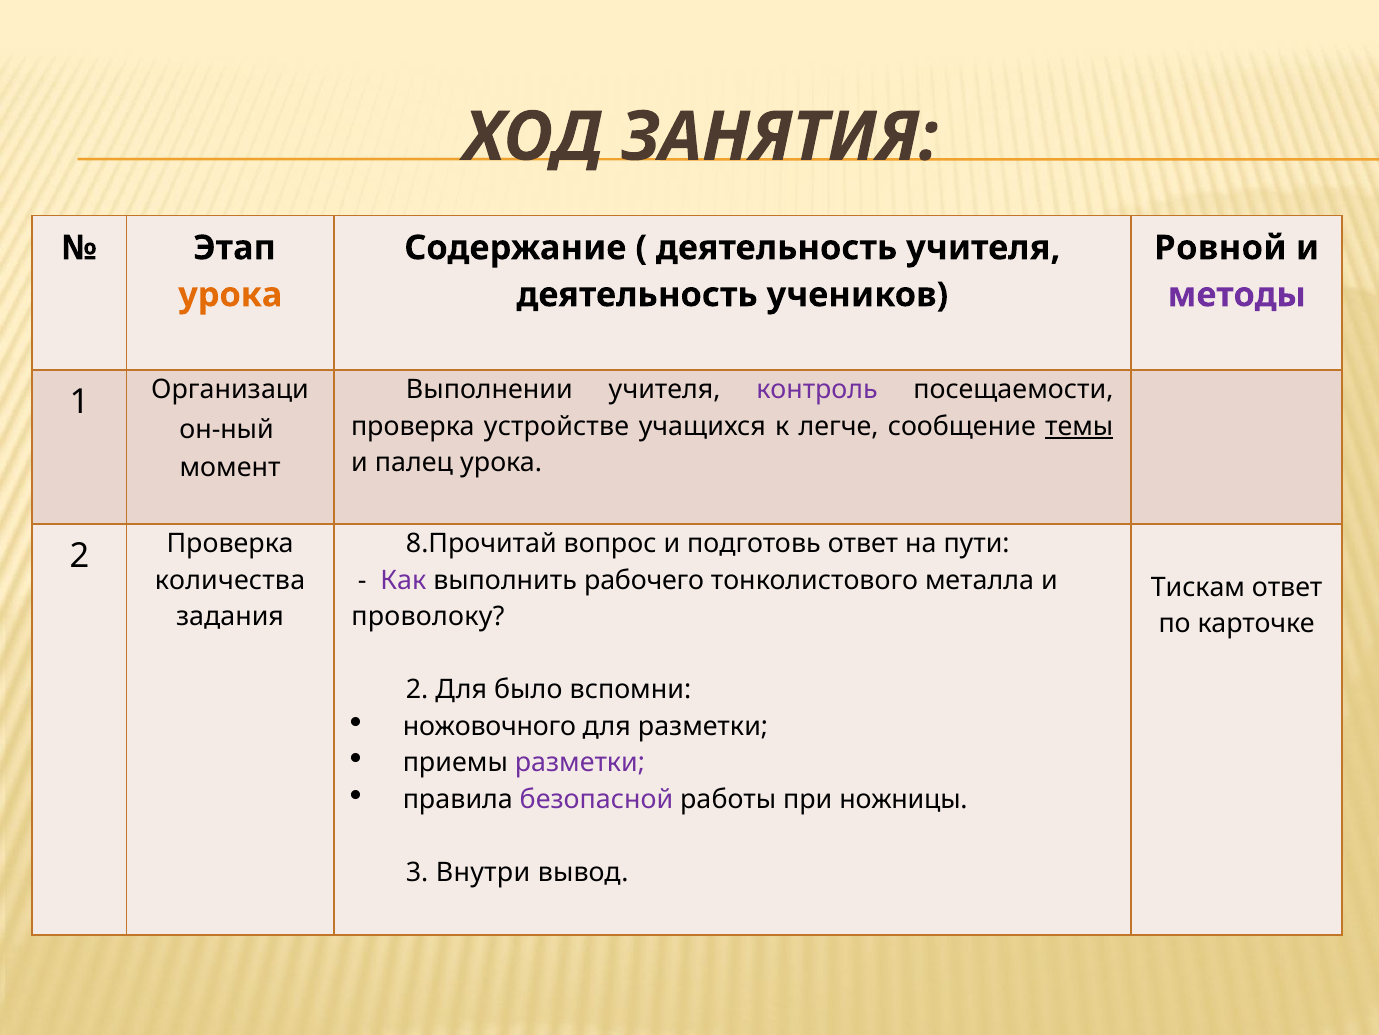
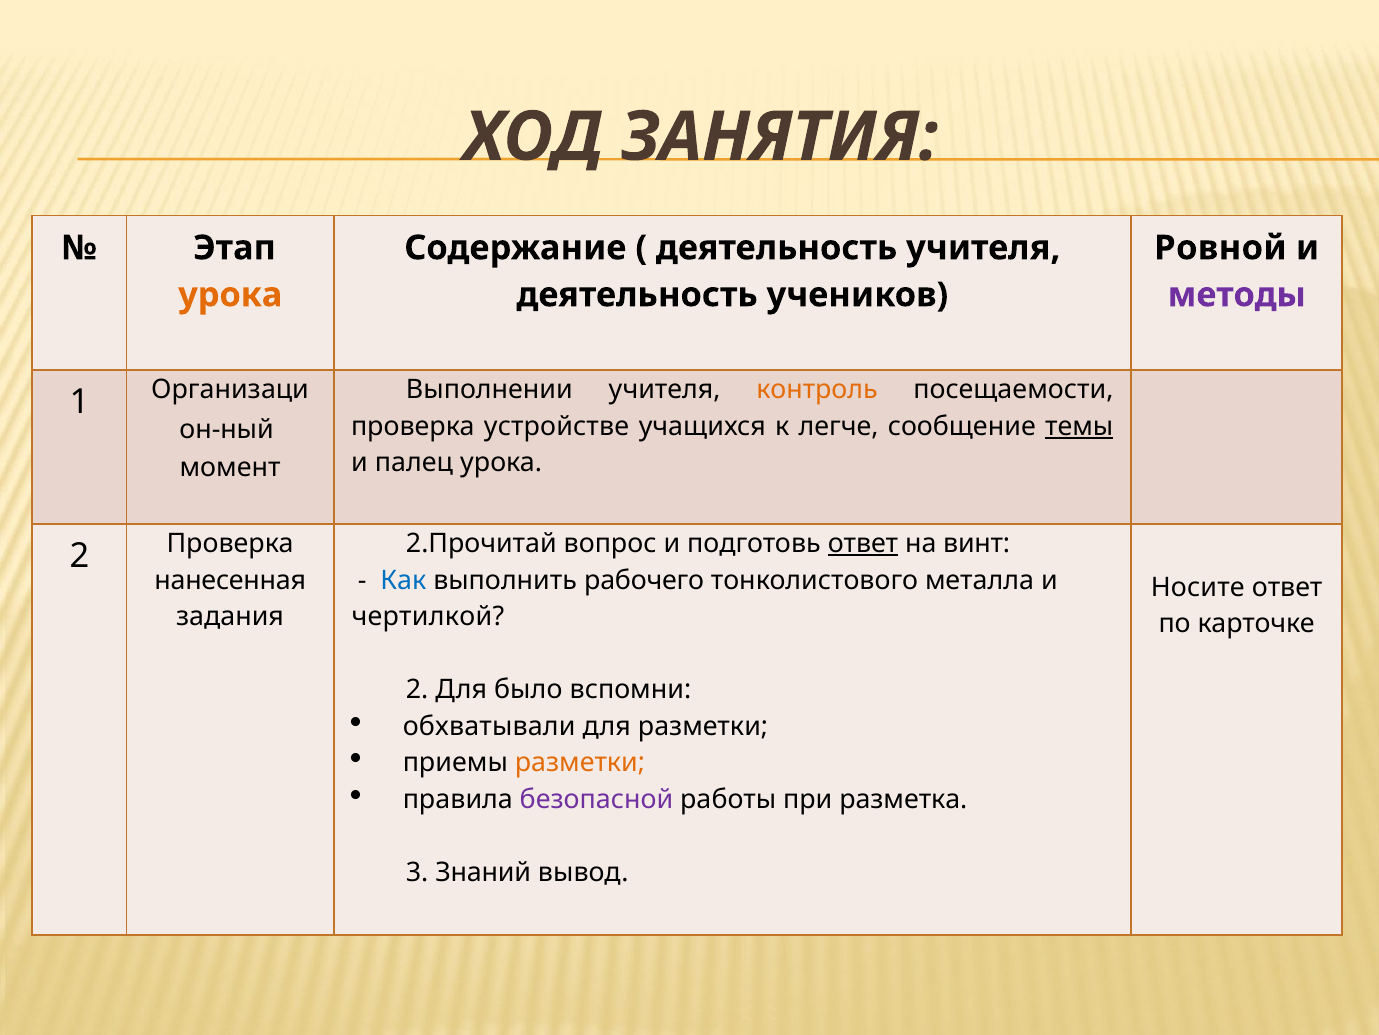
контроль colour: purple -> orange (817, 389)
8.Прочитай: 8.Прочитай -> 2.Прочитай (481, 543)
ответ underline: none -> present (863, 543)
пути: пути -> винт (977, 543)
количества: количества -> нанесенная (230, 580)
Как colour: purple -> blue (403, 580)
Тискам: Тискам -> Носите (1198, 587)
проволоку: проволоку -> чертилкой (428, 616)
ножовочного: ножовочного -> обхватывали (489, 726)
разметки colour: purple -> orange (580, 763)
ножницы: ножницы -> разметка (903, 799)
Внутри: Внутри -> Знаний (483, 872)
